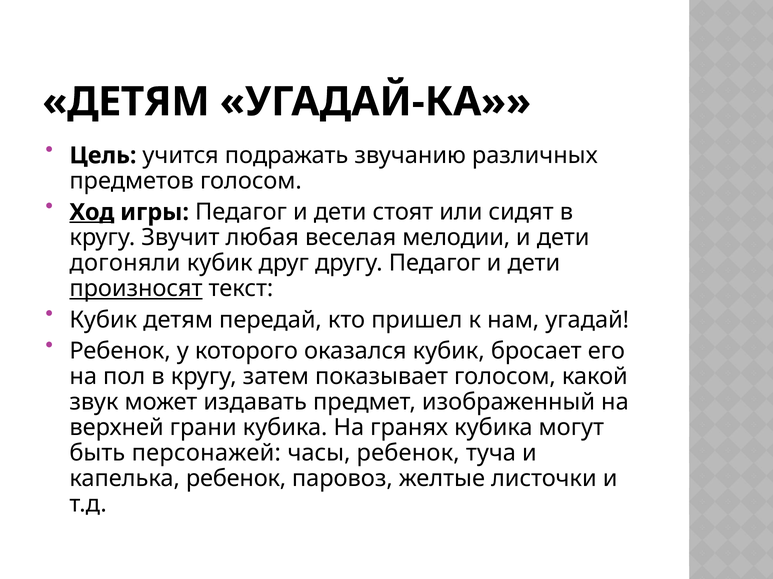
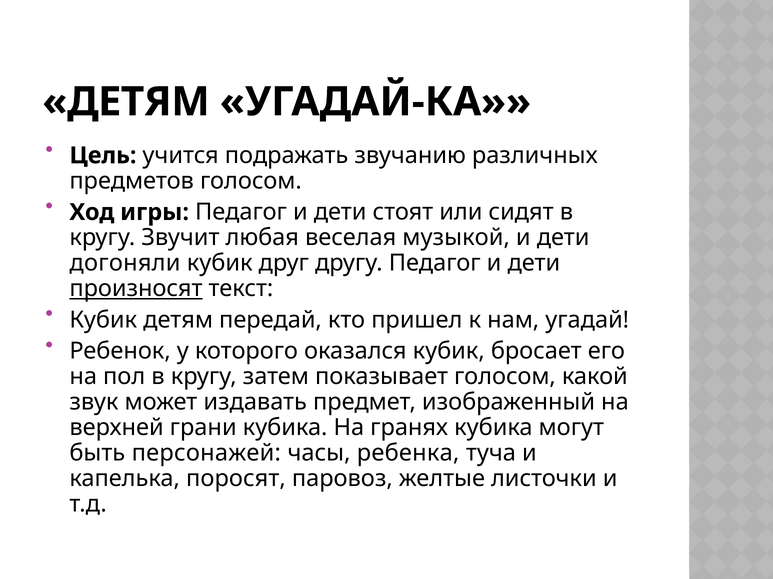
Ход underline: present -> none (92, 212)
мелодии: мелодии -> музыкой (456, 238)
часы ребенок: ребенок -> ребенка (408, 454)
капелька ребенок: ребенок -> поросят (236, 479)
